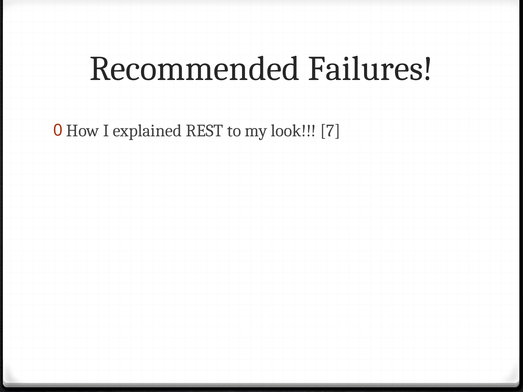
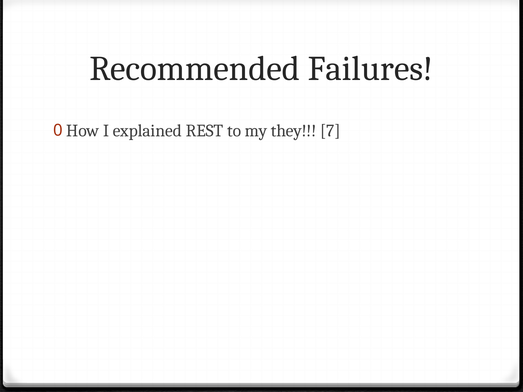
look: look -> they (294, 131)
